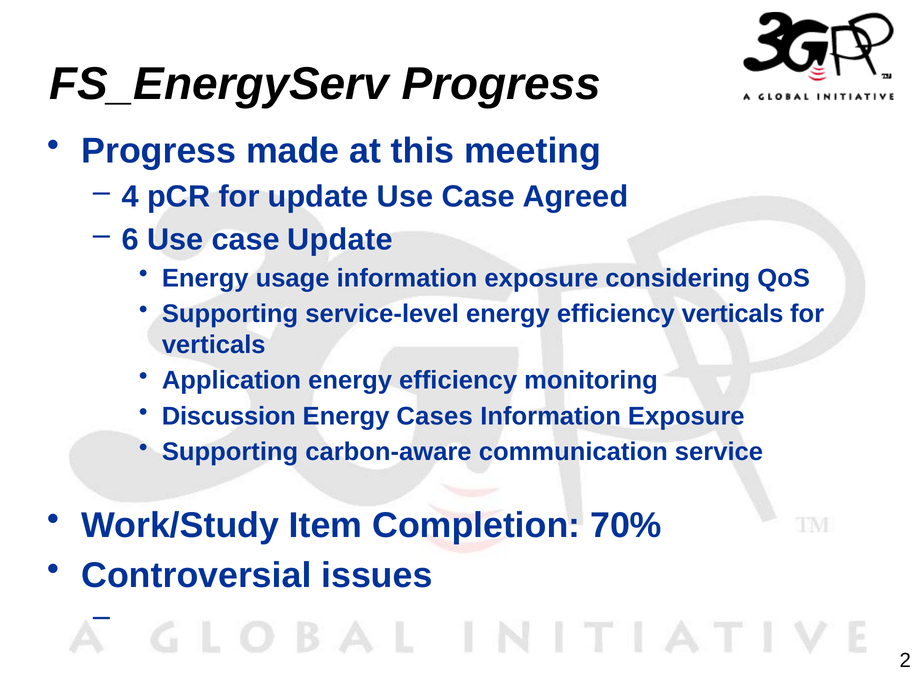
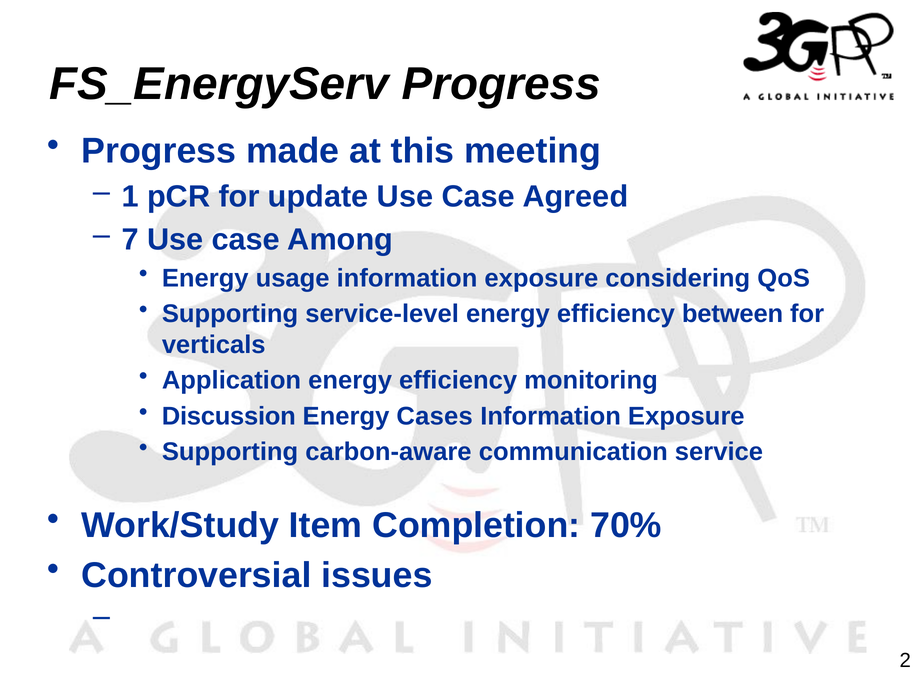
4: 4 -> 1 (130, 197)
6: 6 -> 7 (130, 240)
case Update: Update -> Among (340, 240)
efficiency verticals: verticals -> between (733, 314)
